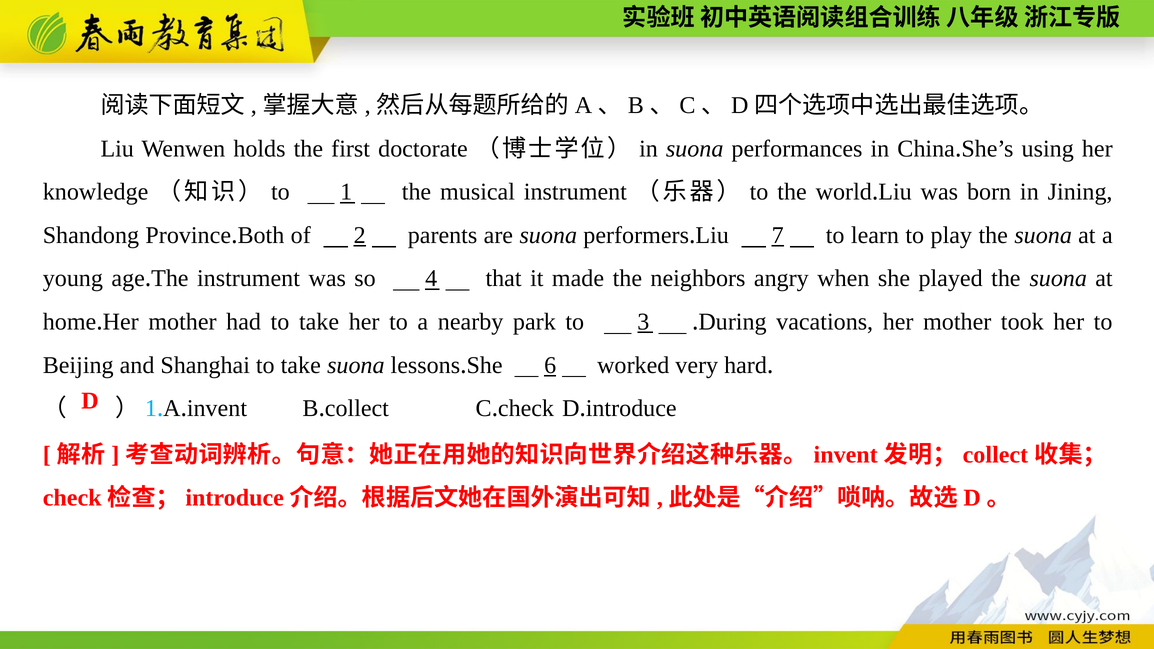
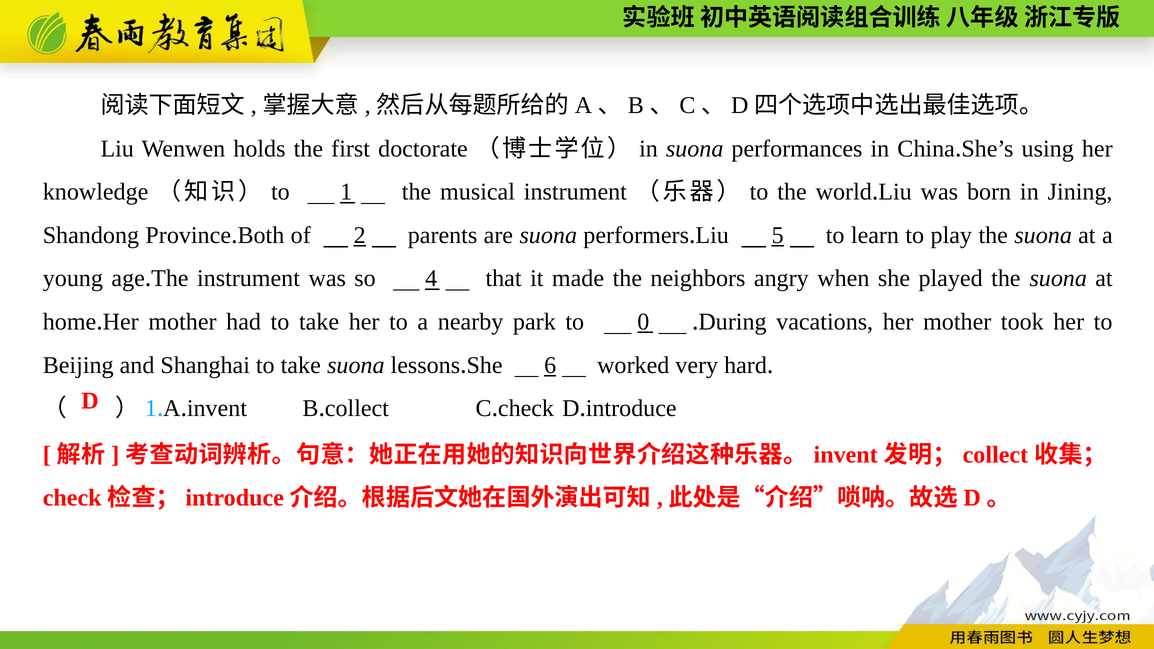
7: 7 -> 5 (778, 235)
3: 3 -> 0 (643, 322)
